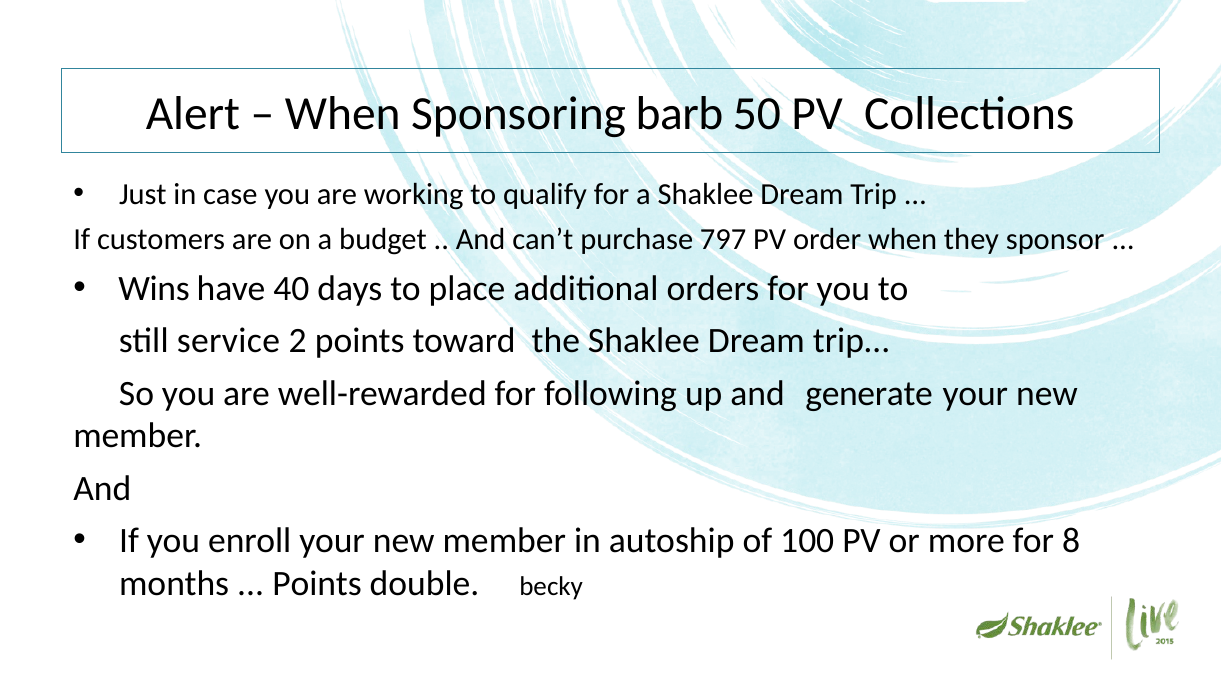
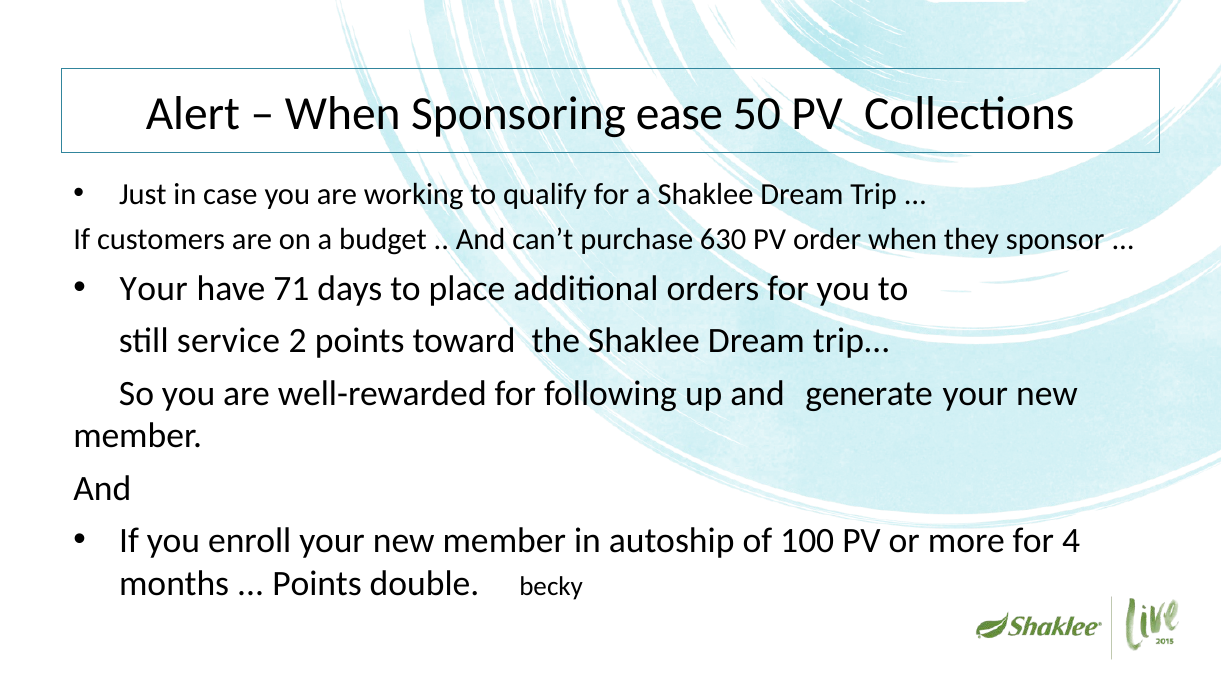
barb: barb -> ease (680, 114)
797: 797 -> 630 (723, 239)
Wins: Wins -> Your (154, 289)
40: 40 -> 71 (291, 289)
8: 8 -> 4 (1071, 541)
